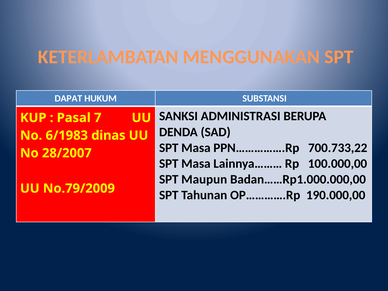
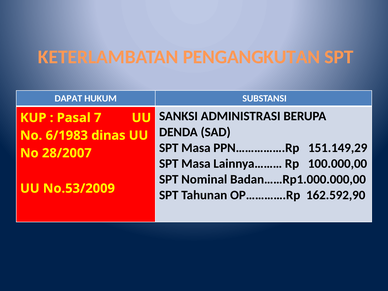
MENGGUNAKAN: MENGGUNAKAN -> PENGANGKUTAN (252, 57)
700.733,22: 700.733,22 -> 151.149,29 (338, 148)
Maupun: Maupun -> Nominal (204, 179)
No.79/2009: No.79/2009 -> No.53/2009 (79, 188)
190.000,00: 190.000,00 -> 162.592,90 (336, 195)
